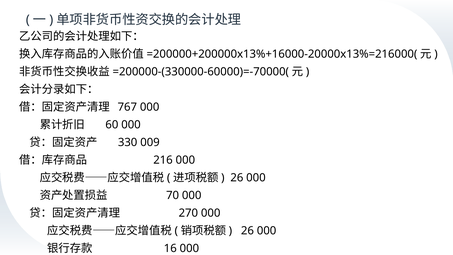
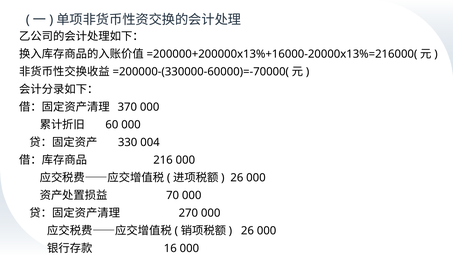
767: 767 -> 370 (127, 107)
009: 009 -> 004 (150, 142)
